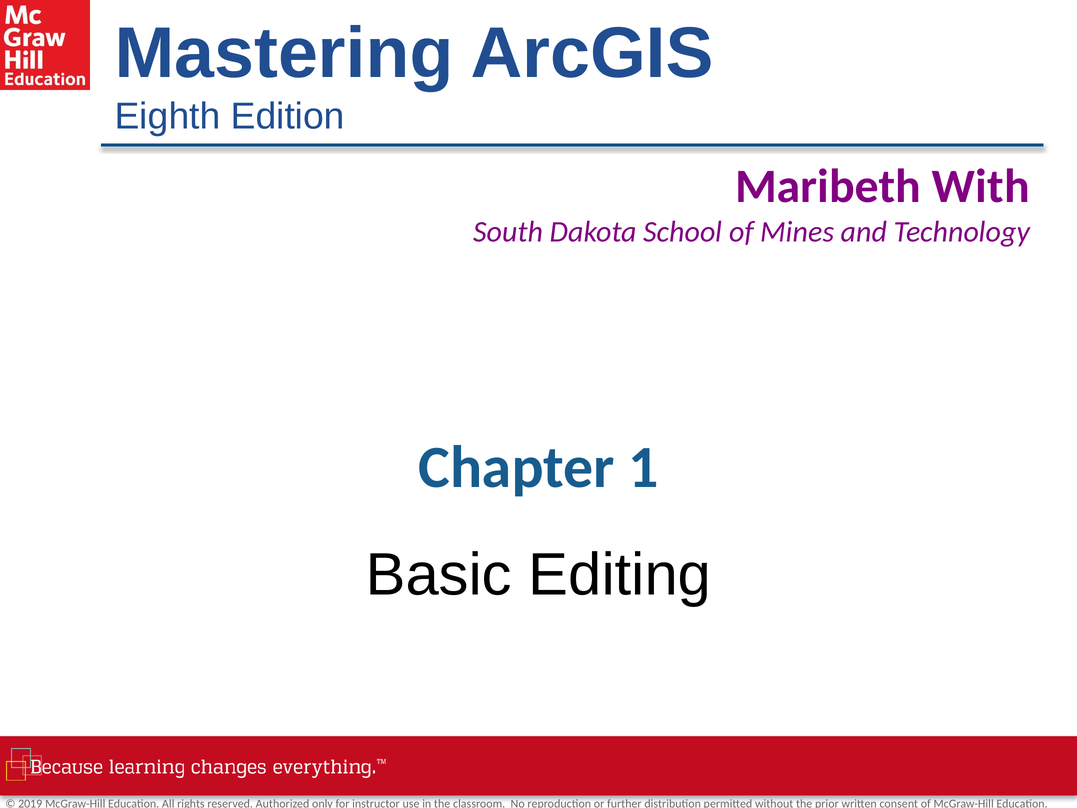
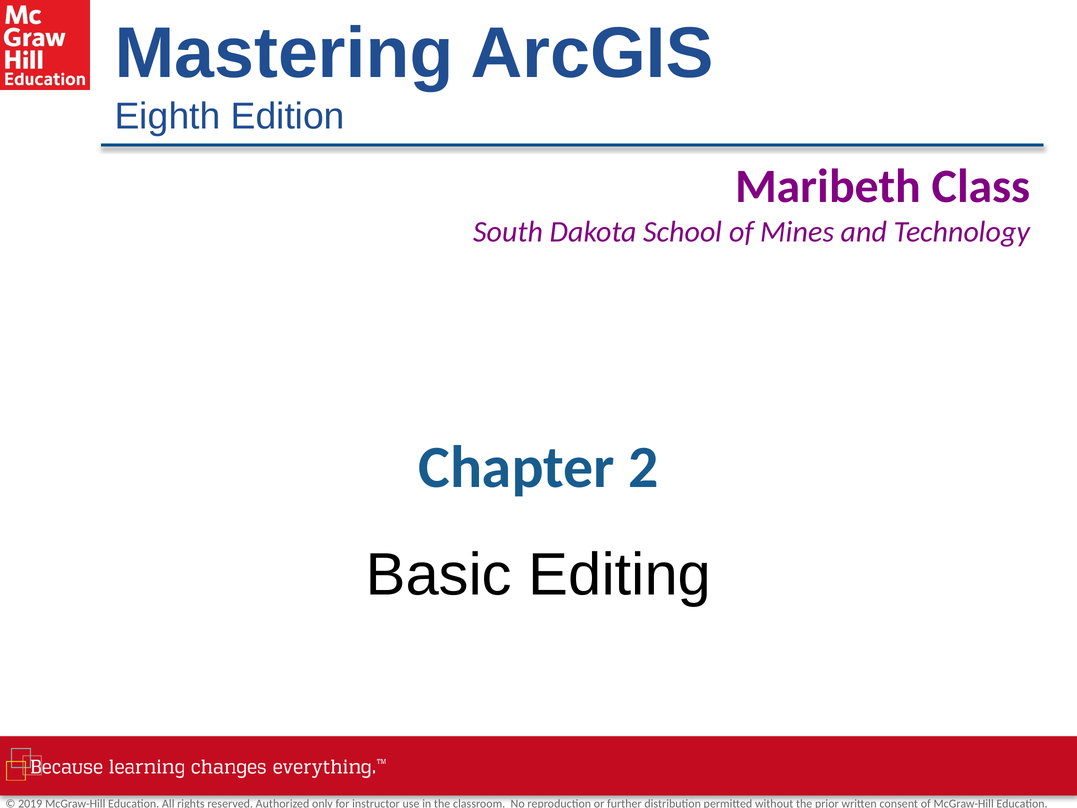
With: With -> Class (981, 186)
1: 1 -> 2 (643, 467)
